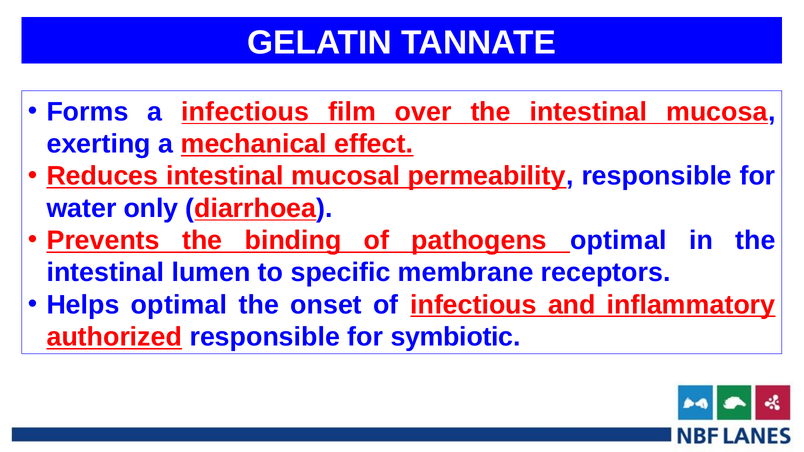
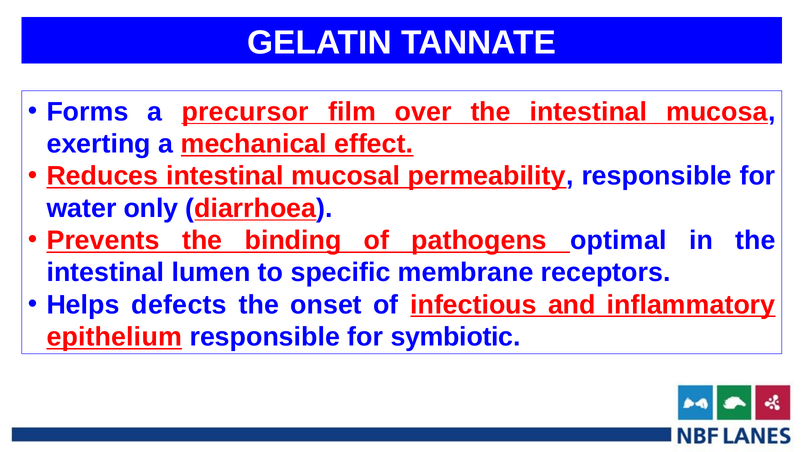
a infectious: infectious -> precursor (245, 112)
Helps optimal: optimal -> defects (179, 305)
authorized: authorized -> epithelium (114, 337)
